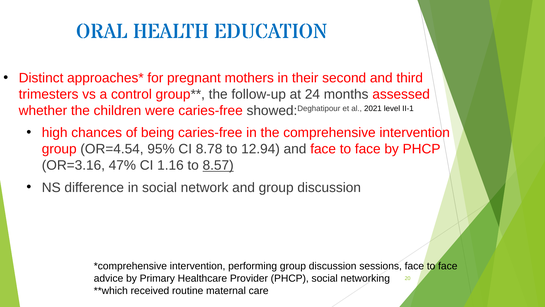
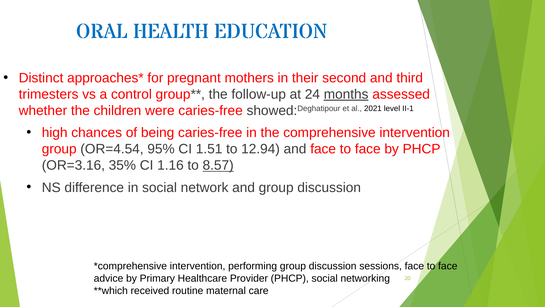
months underline: none -> present (346, 94)
8.78: 8.78 -> 1.51 (209, 149)
47%: 47% -> 35% (122, 165)
